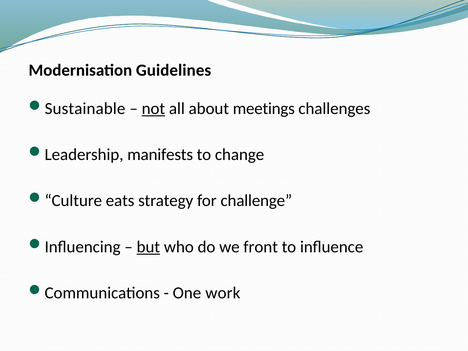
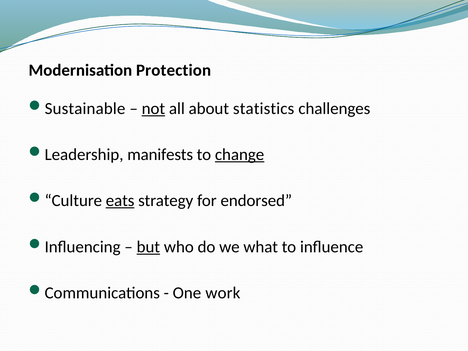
Guidelines: Guidelines -> Protection (174, 70)
meetings: meetings -> statistics (264, 109)
change underline: none -> present (240, 155)
eats underline: none -> present (120, 201)
challenge: challenge -> endorsed (256, 201)
front: front -> what (261, 247)
